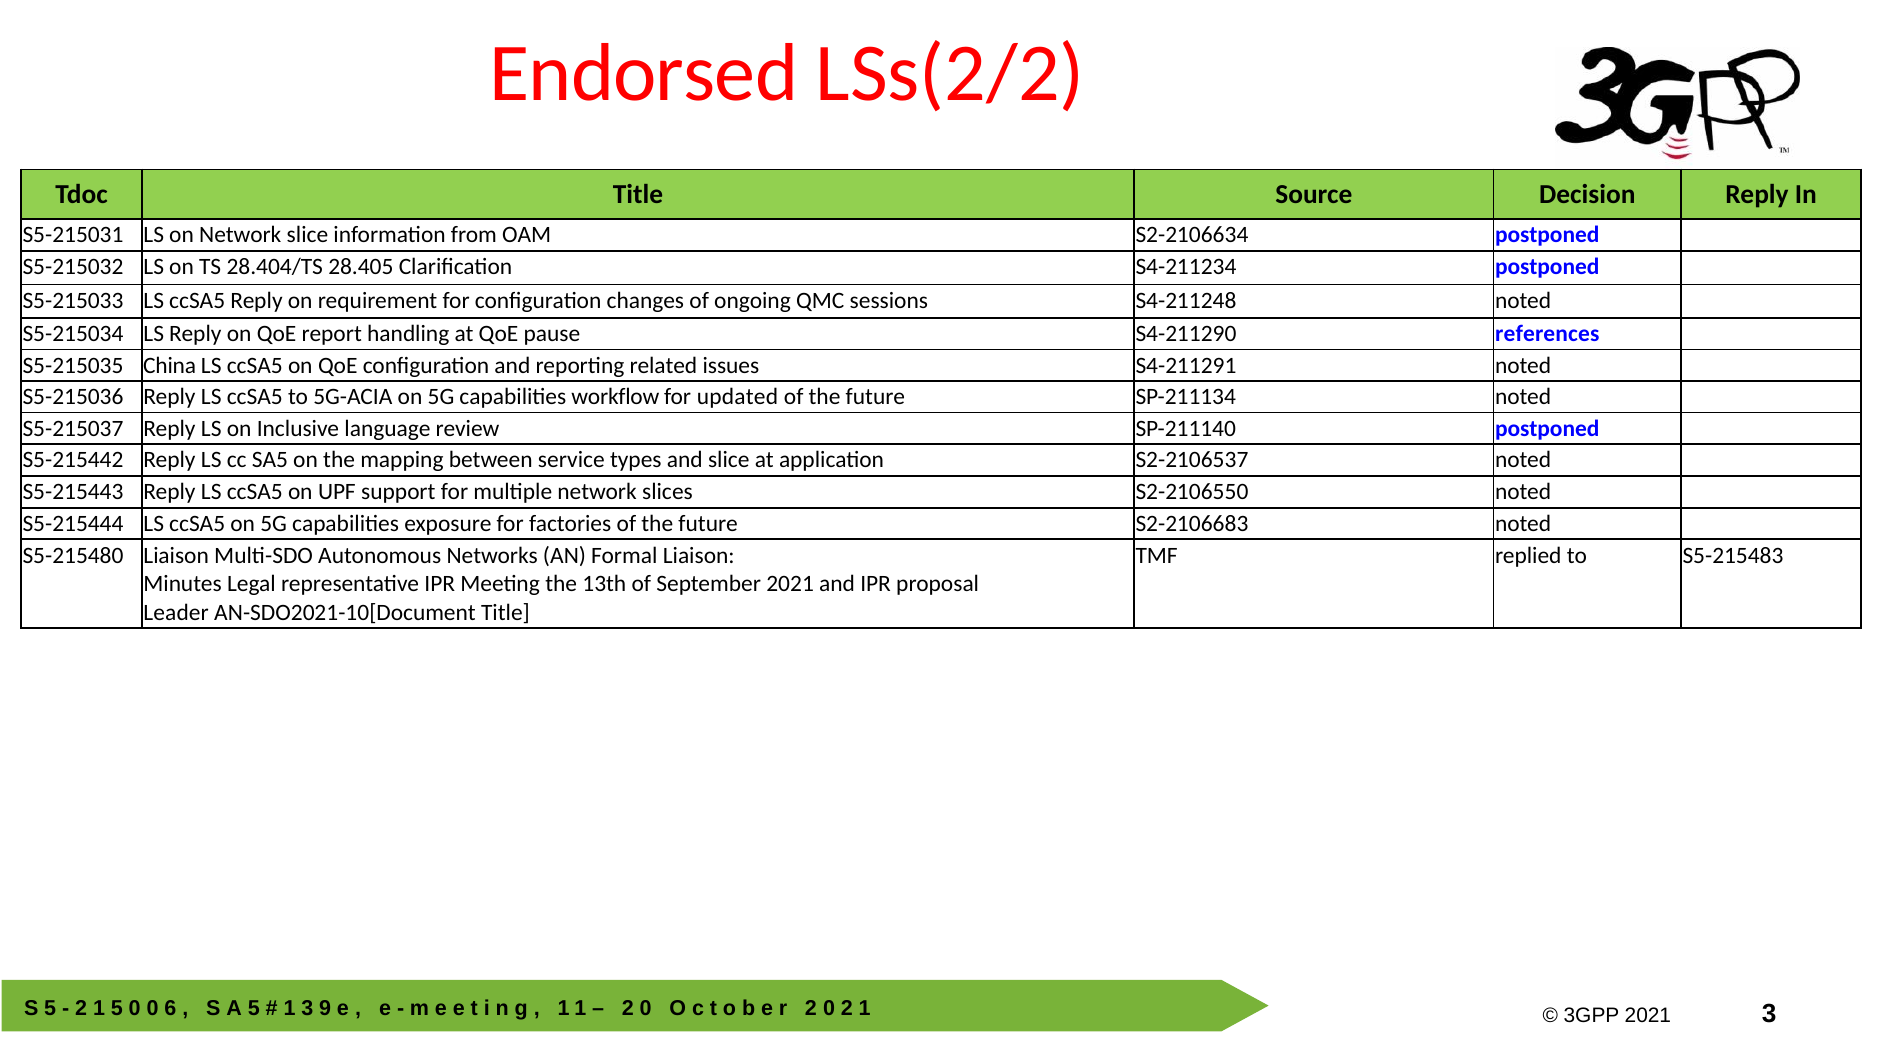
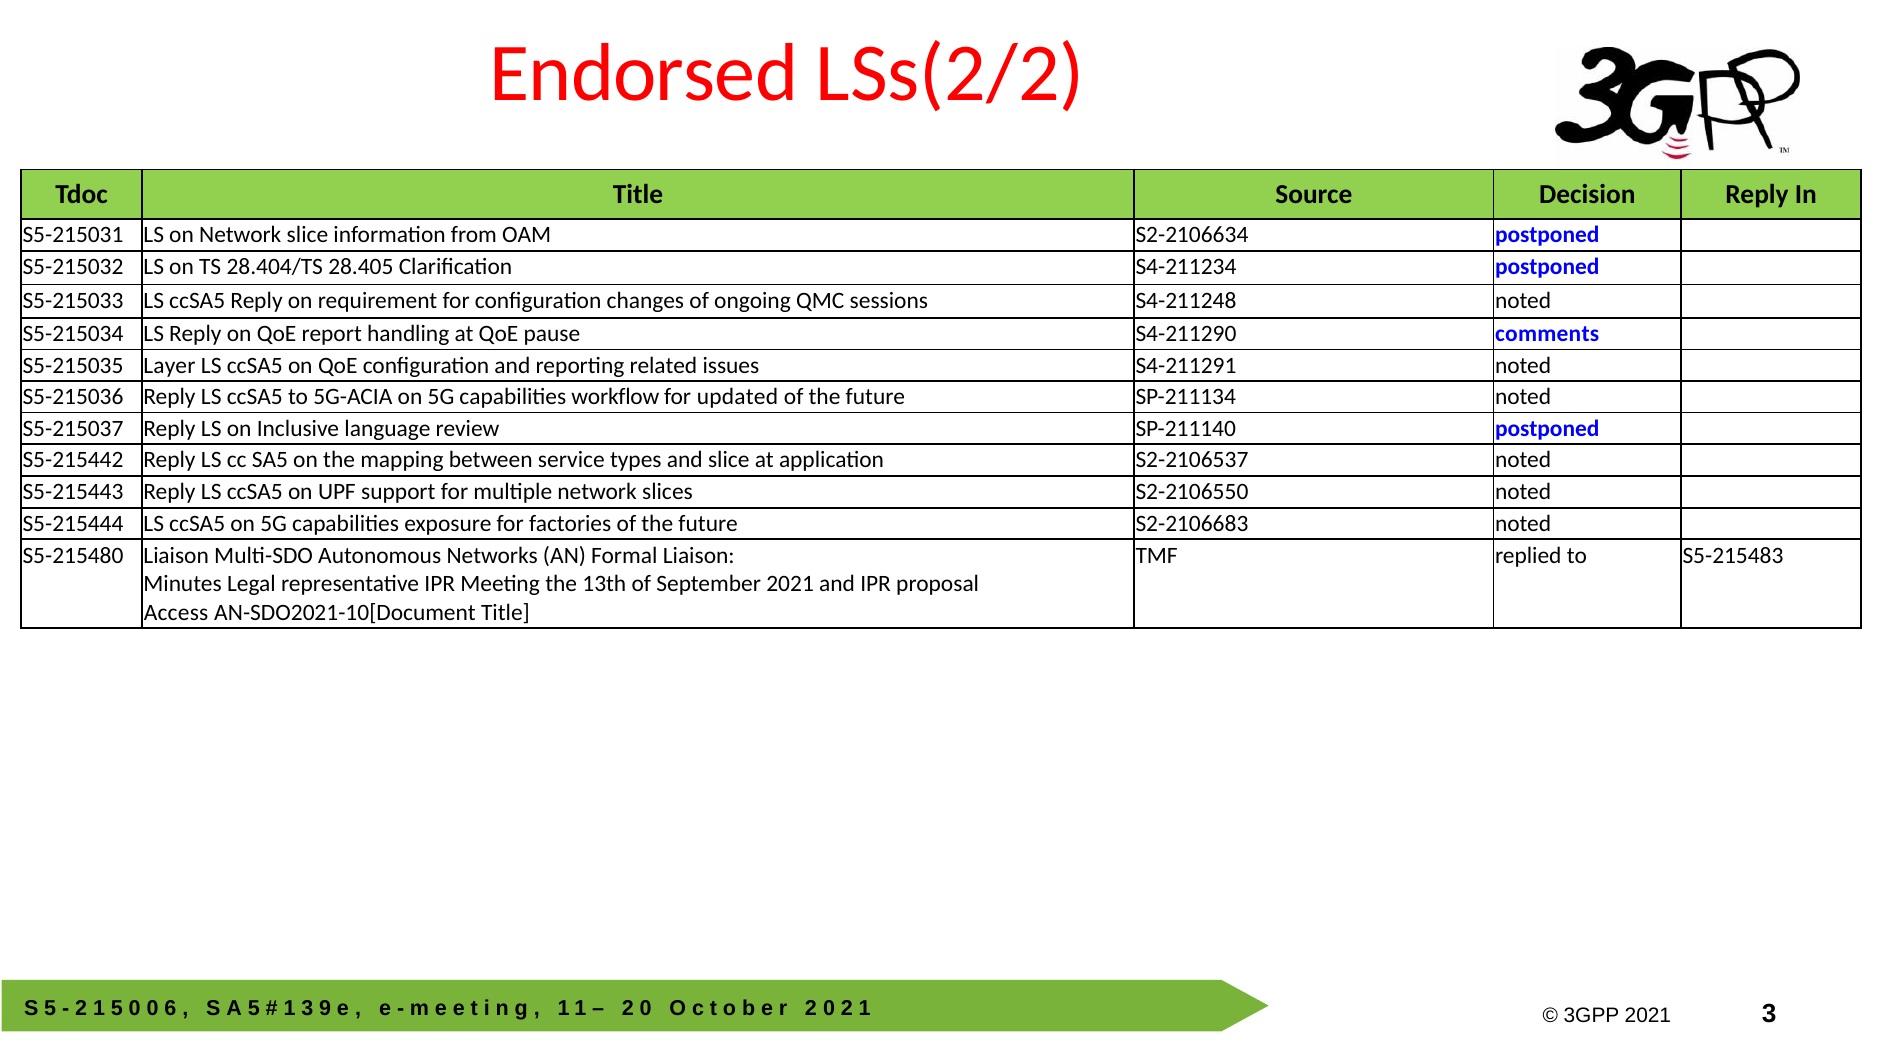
references: references -> comments (1547, 334)
China: China -> Layer (169, 366)
Leader: Leader -> Access (176, 613)
